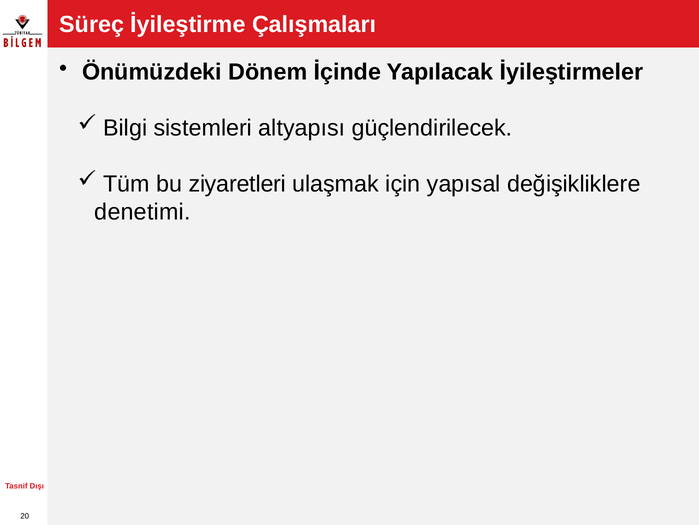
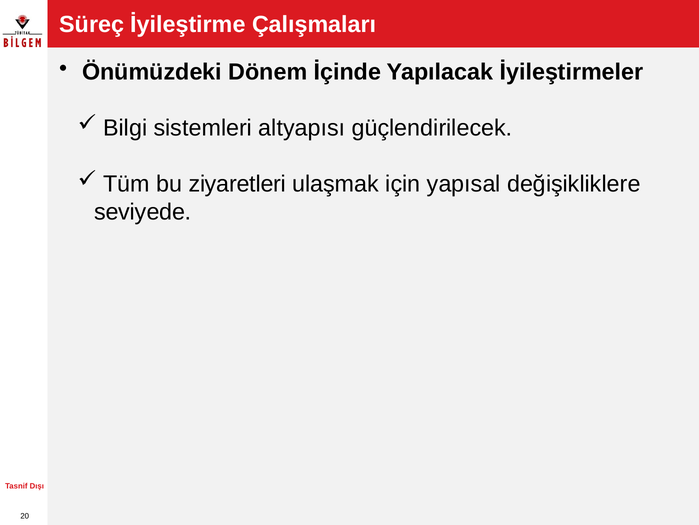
denetimi: denetimi -> seviyede (143, 212)
